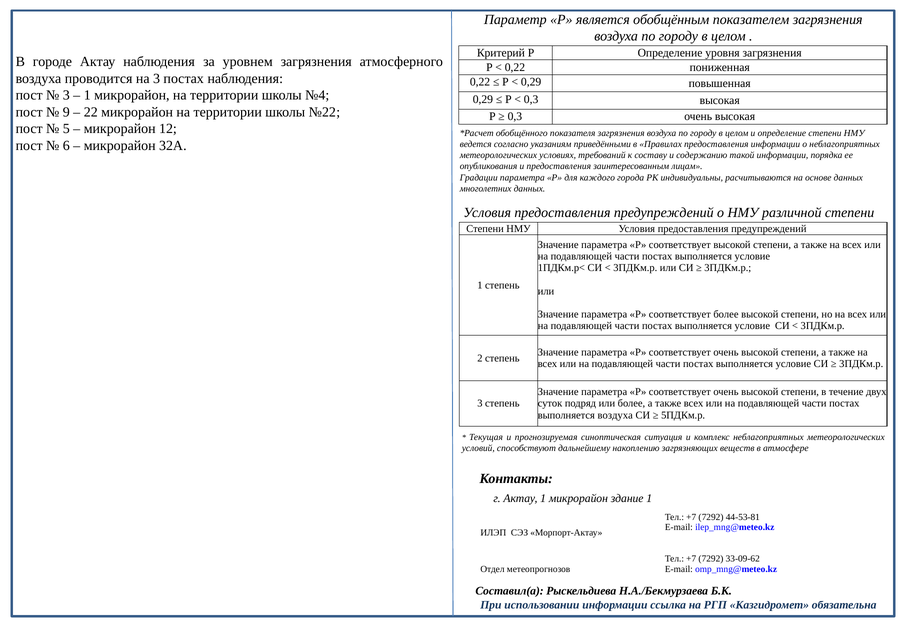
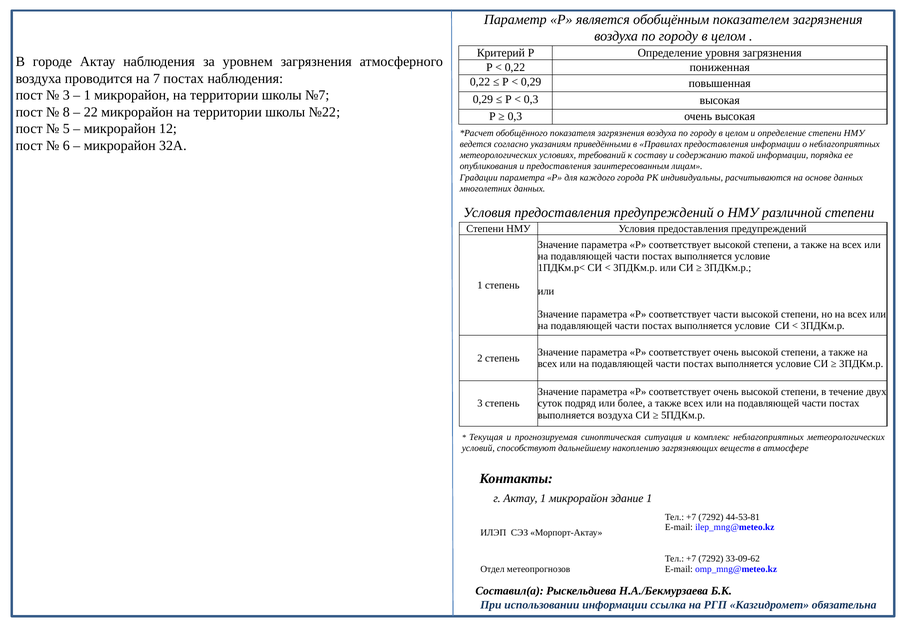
на 3: 3 -> 7 (157, 79)
№4: №4 -> №7 (317, 95)
9: 9 -> 8 (66, 112)
соответствует более: более -> части (726, 314)
